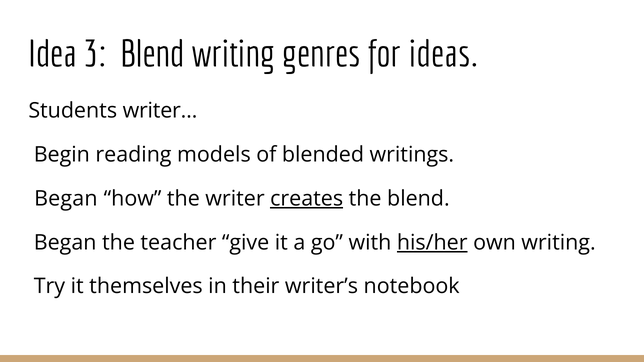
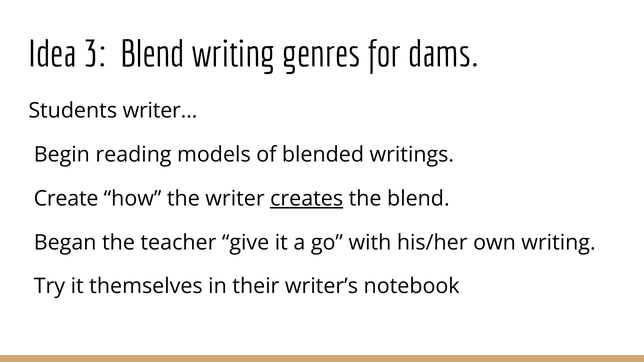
ideas: ideas -> dams (443, 54)
Began: Began -> Create (66, 199)
his/her underline: present -> none (432, 243)
